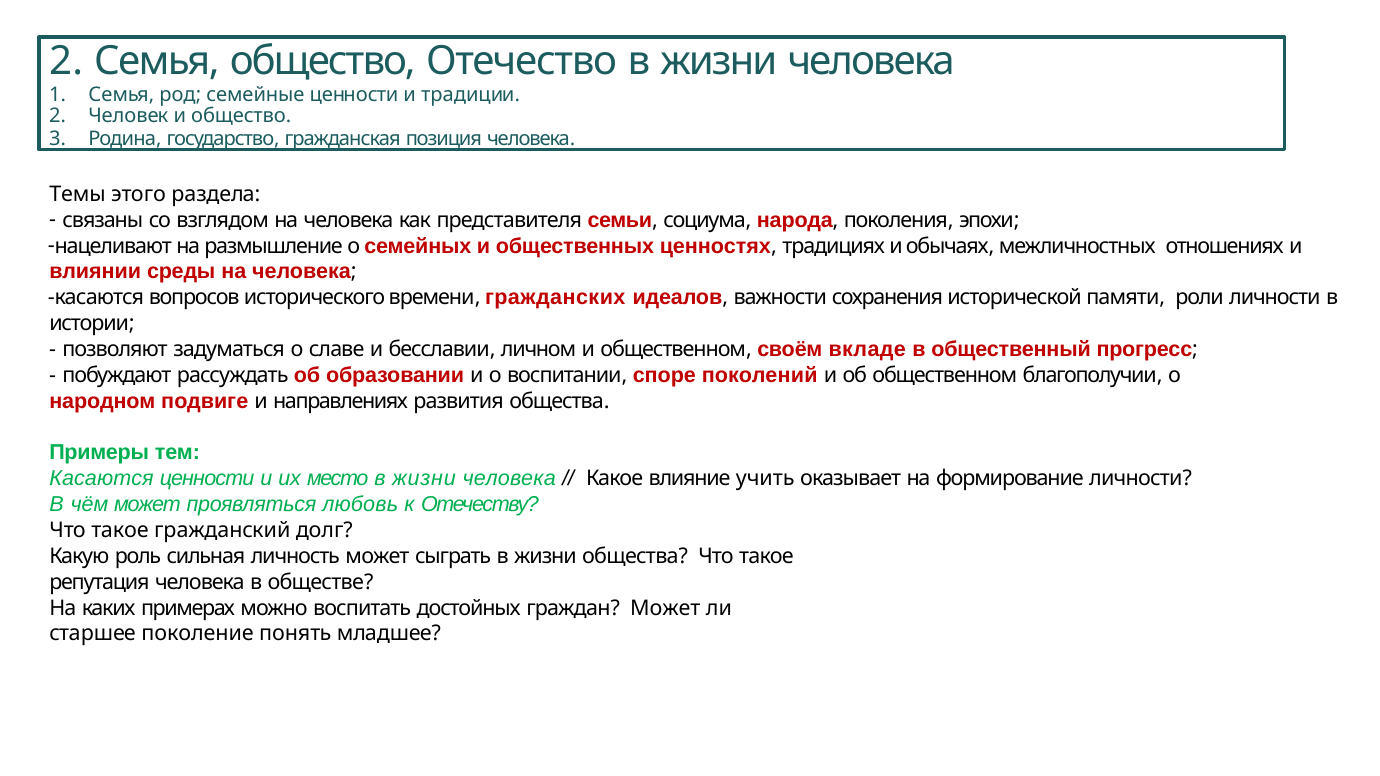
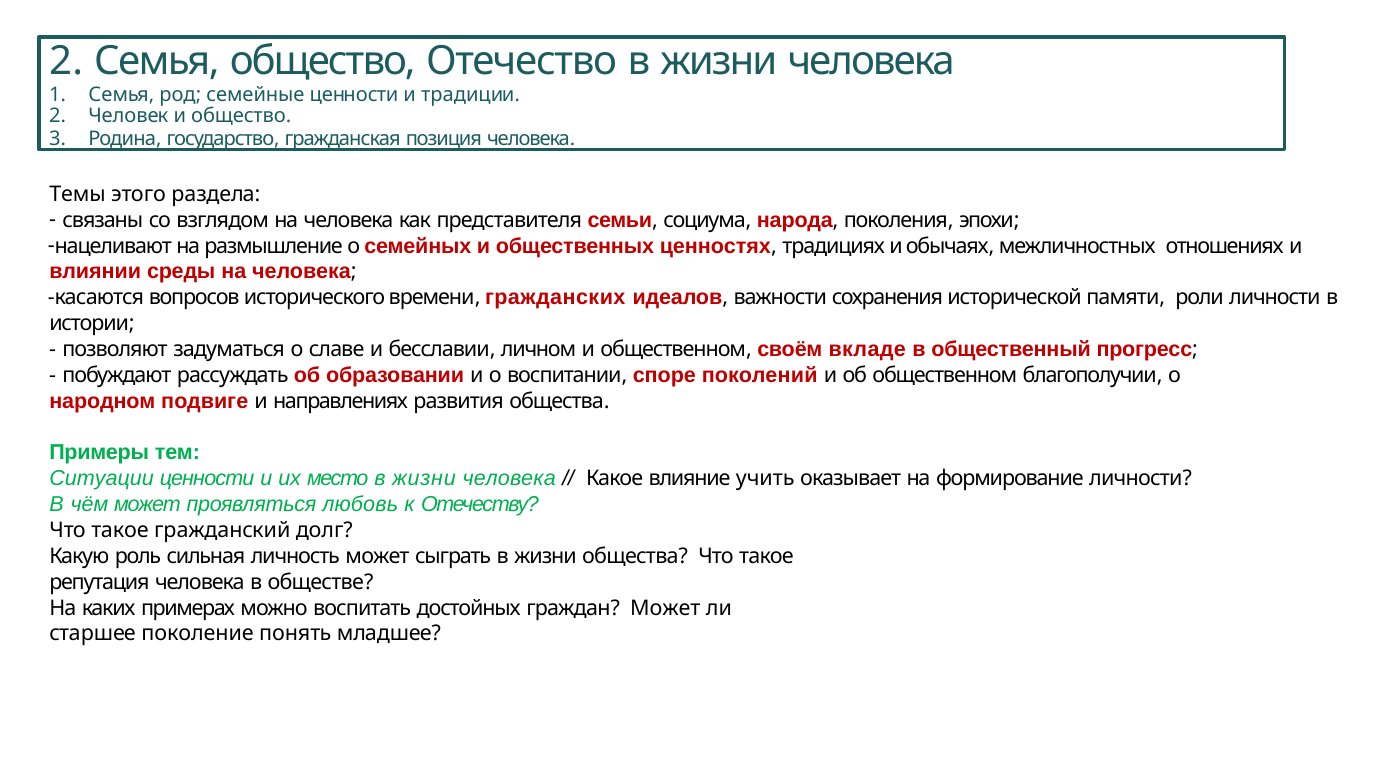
Касаются: Касаются -> Ситуации (102, 479)
